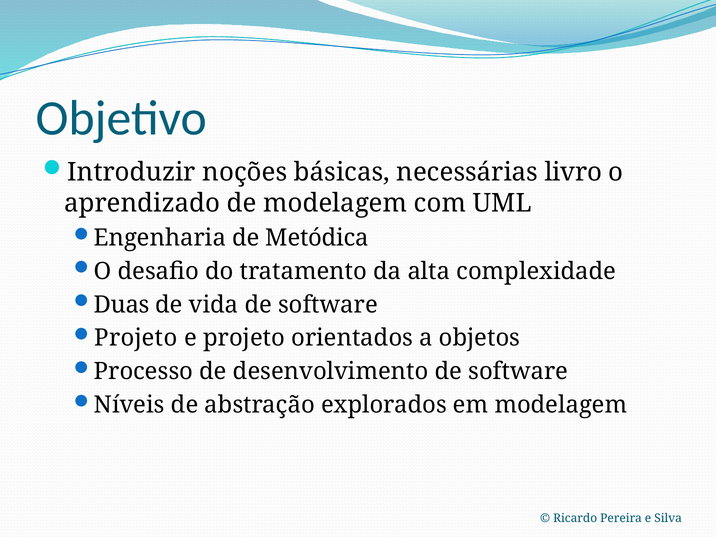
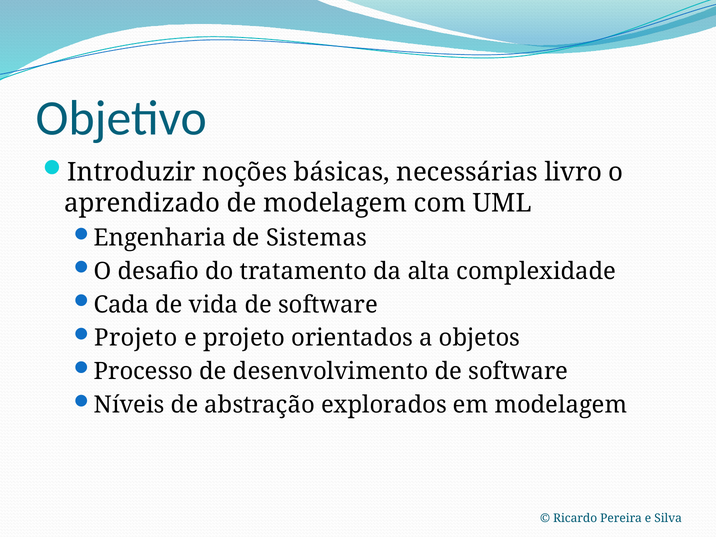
Metódica: Metódica -> Sistemas (317, 238)
Duas: Duas -> Cada (122, 305)
